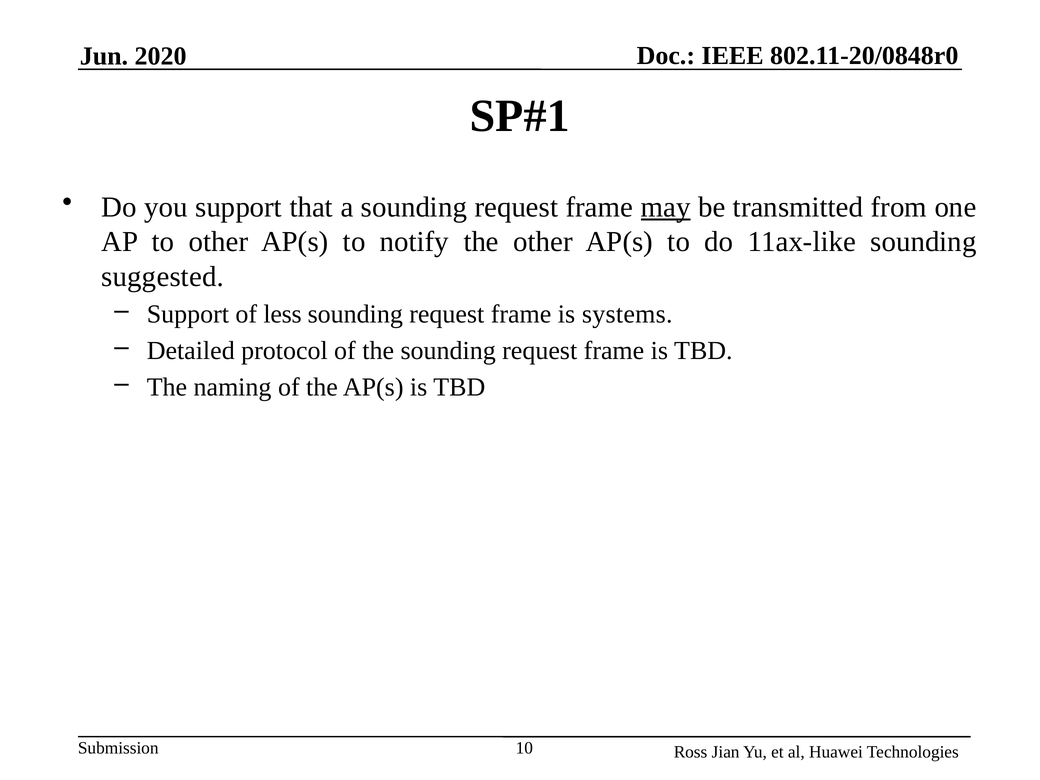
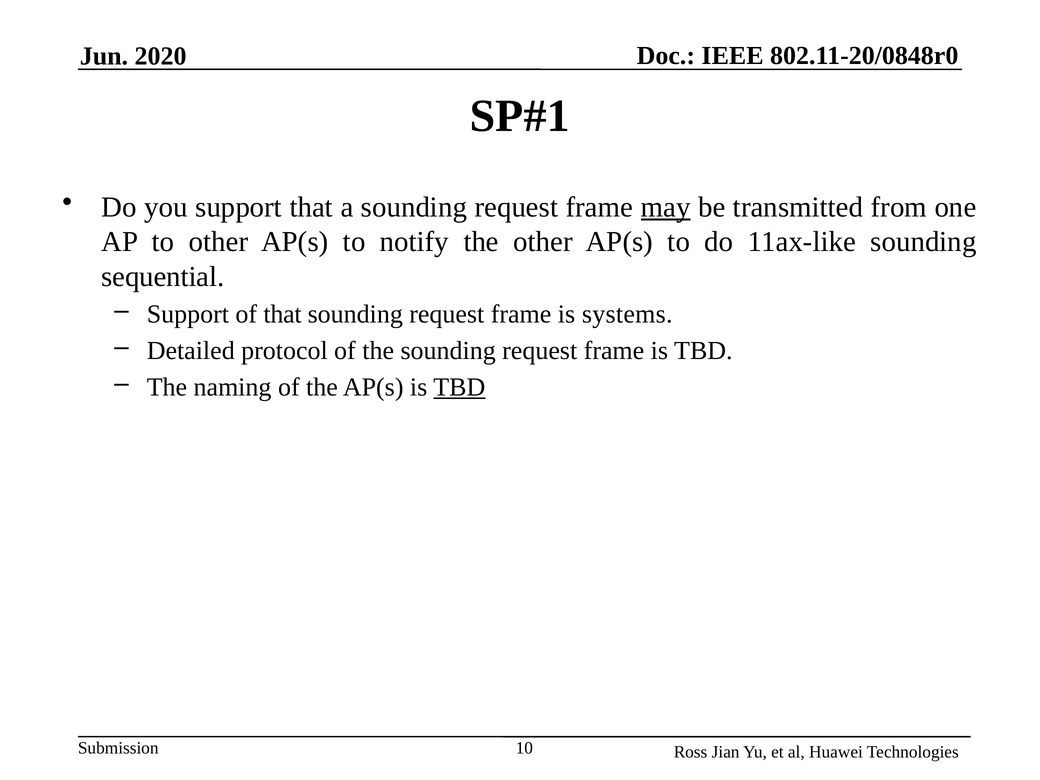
suggested: suggested -> sequential (163, 276)
of less: less -> that (283, 314)
TBD underline: none -> present (459, 387)
